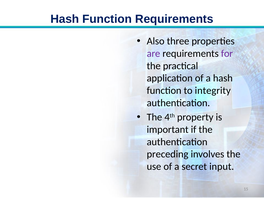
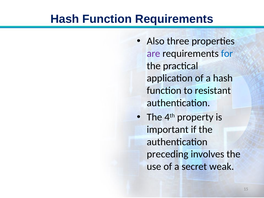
for colour: purple -> blue (227, 54)
integrity: integrity -> resistant (213, 90)
input: input -> weak (222, 167)
